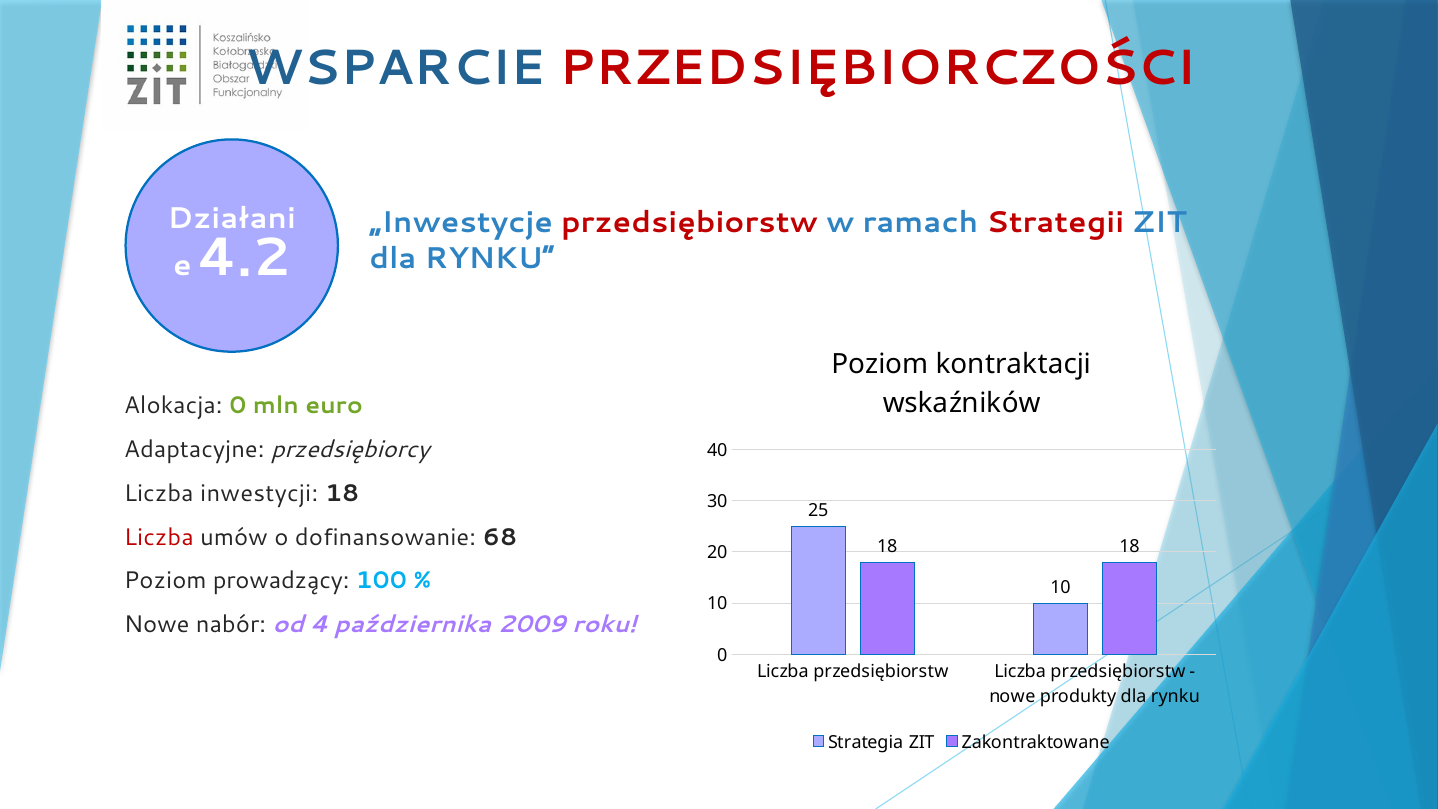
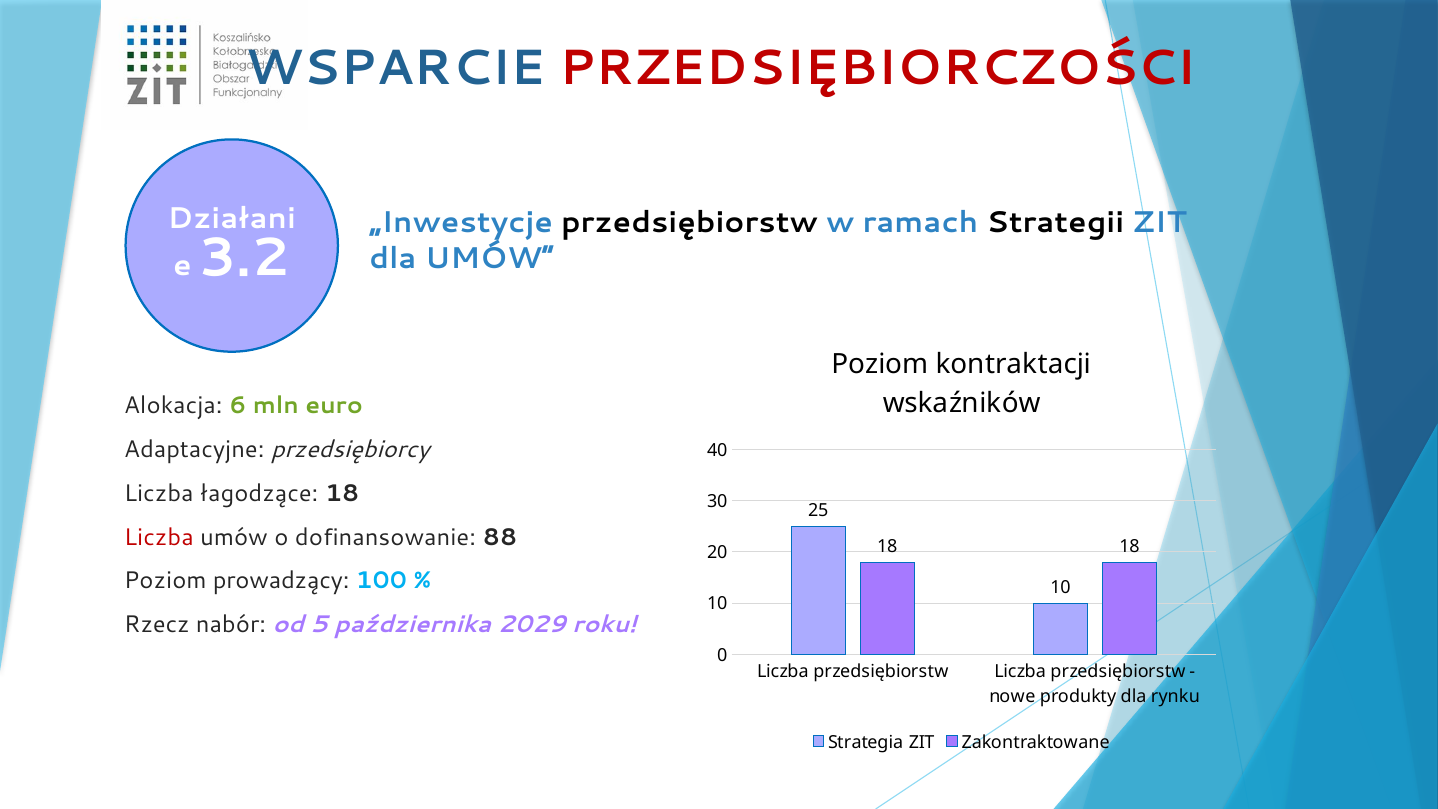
przedsiębiorstw colour: red -> black (689, 222)
Strategii colour: red -> black (1055, 222)
RYNKU: RYNKU -> UMÓW (490, 258)
4.2: 4.2 -> 3.2 (244, 258)
Alokacja 0: 0 -> 6 (238, 406)
inwestycji: inwestycji -> łagodzące (259, 493)
68: 68 -> 88 (500, 537)
Nowe: Nowe -> Rzecz (157, 624)
4: 4 -> 5 (319, 624)
2009: 2009 -> 2029 (532, 624)
